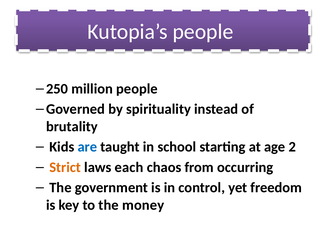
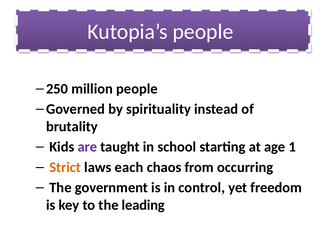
are colour: blue -> purple (87, 147)
2: 2 -> 1 (292, 147)
money: money -> leading (143, 205)
